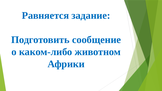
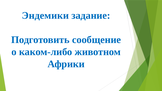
Равняется: Равняется -> Эндемики (45, 15)
